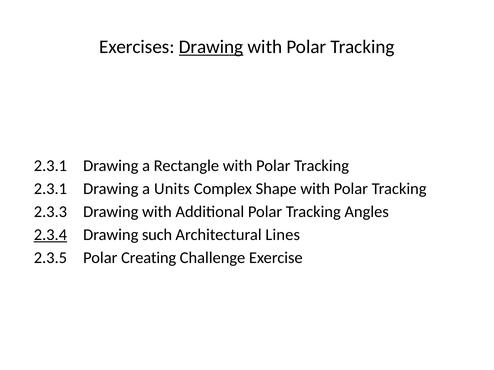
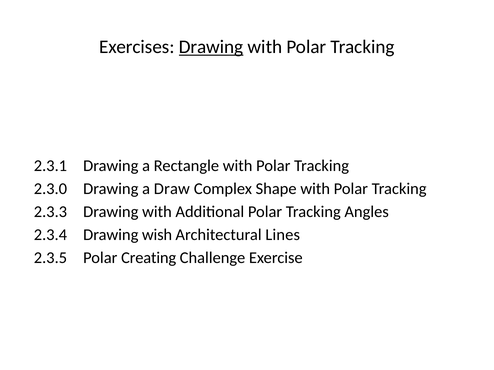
2.3.1: 2.3.1 -> 2.3.0 (50, 189)
Units: Units -> Draw (172, 189)
2.3.4 underline: present -> none (50, 235)
such: such -> wish (157, 235)
